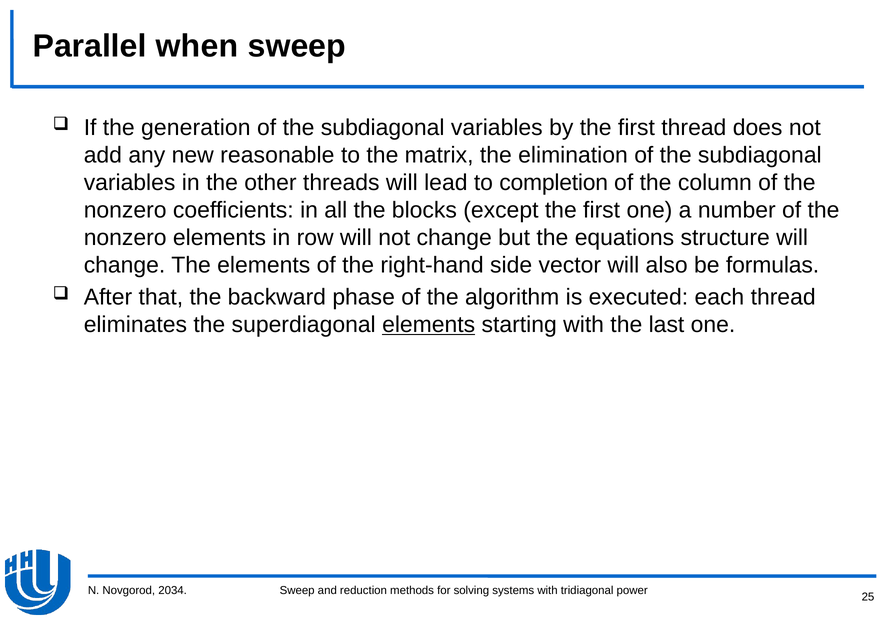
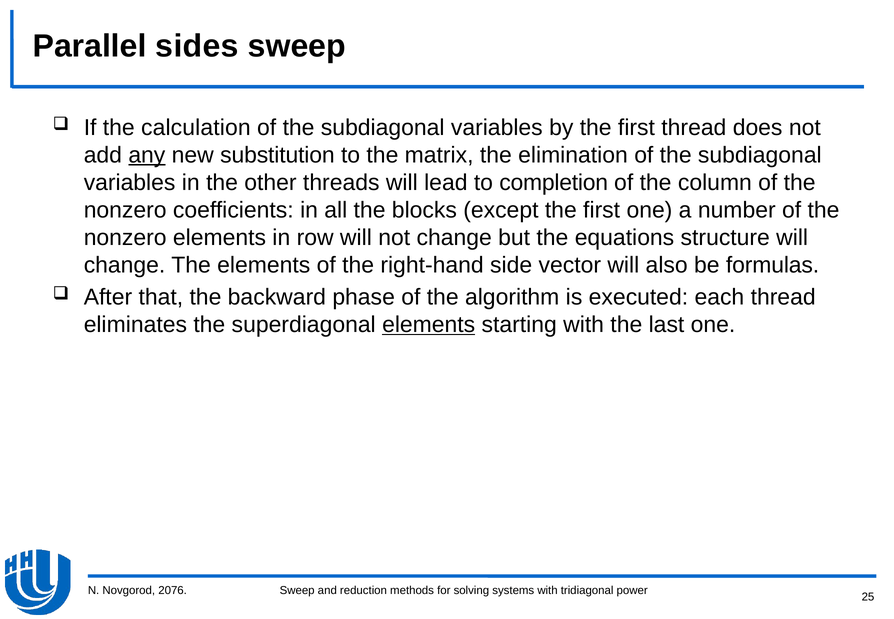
when: when -> sides (197, 46)
generation: generation -> calculation (196, 127)
any underline: none -> present (147, 155)
reasonable: reasonable -> substitution (277, 155)
2034: 2034 -> 2076 (173, 590)
